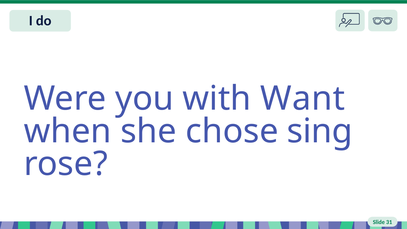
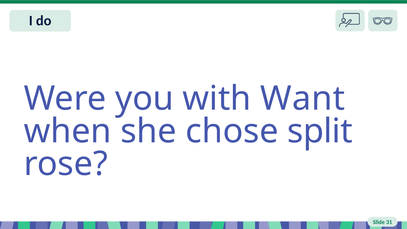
sing: sing -> split (320, 131)
